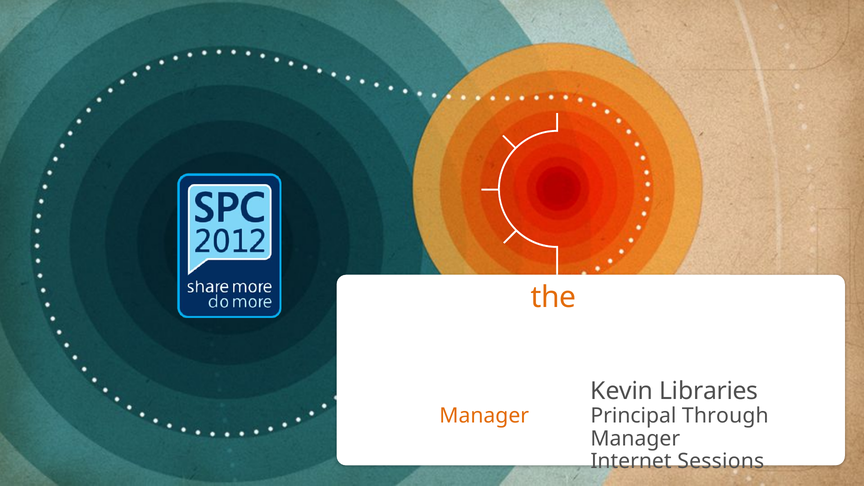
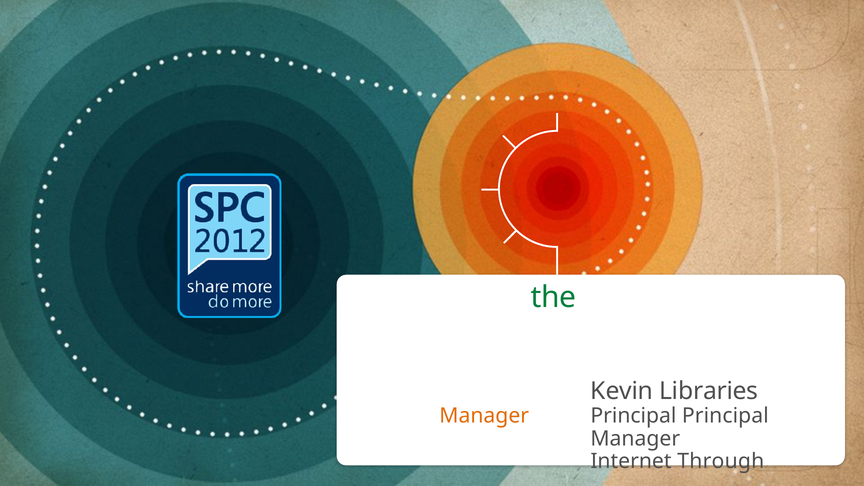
the colour: orange -> green (554, 297)
Principal Through: Through -> Principal (725, 416)
Sessions: Sessions -> Through (721, 461)
